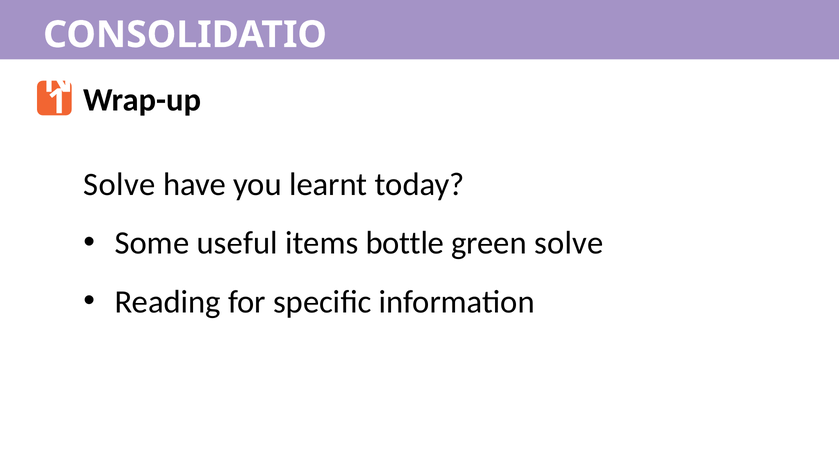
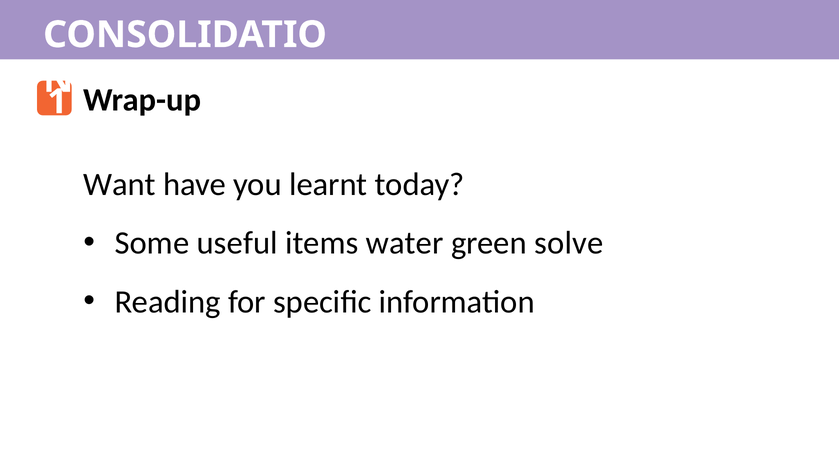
Solve: Solve -> Want (120, 184)
bottle: bottle -> water (405, 243)
